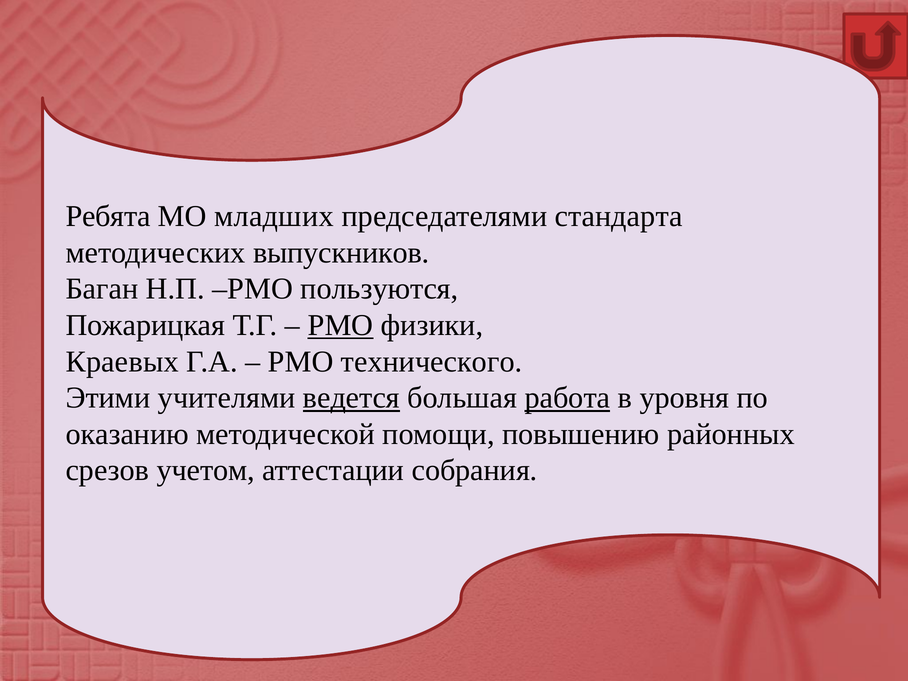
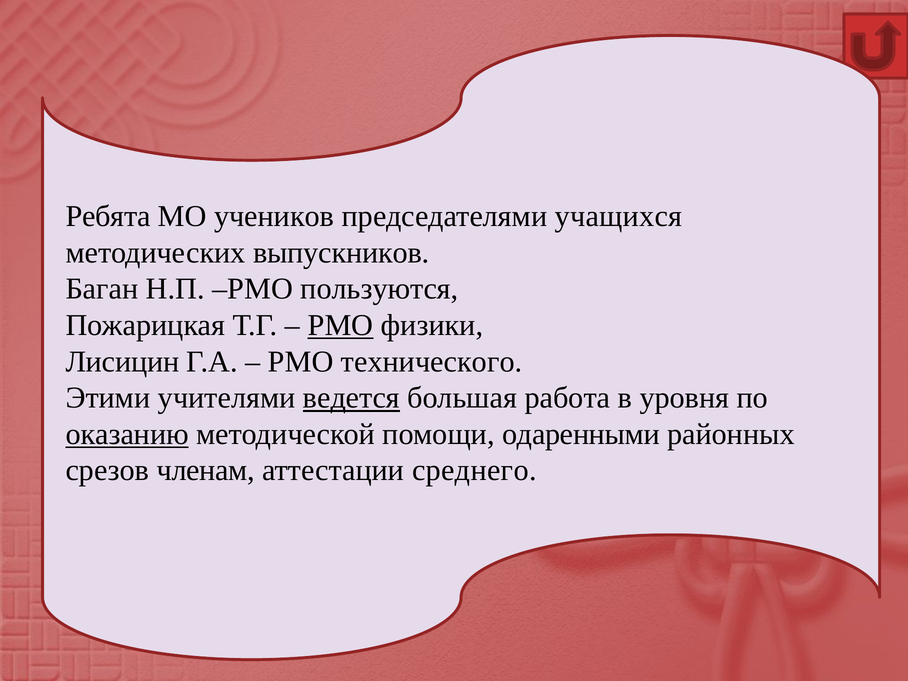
младших: младших -> учеников (274, 216)
стандарта: стандарта -> учащихся (619, 216)
Краевых: Краевых -> Лисицин (122, 362)
работа underline: present -> none (567, 398)
оказанию underline: none -> present (127, 434)
повышению: повышению -> одаренными (581, 434)
учетом: учетом -> членам (206, 470)
собрания: собрания -> среднего (474, 470)
